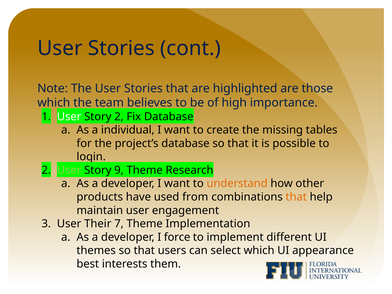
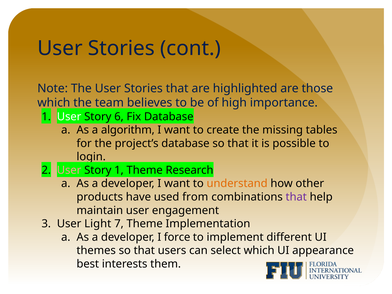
Story 2: 2 -> 6 (119, 117)
individual: individual -> algorithm (128, 130)
User colour: light green -> pink (69, 170)
Story 9: 9 -> 1 (119, 170)
that colour: orange -> purple (296, 197)
Their: Their -> Light (98, 224)
